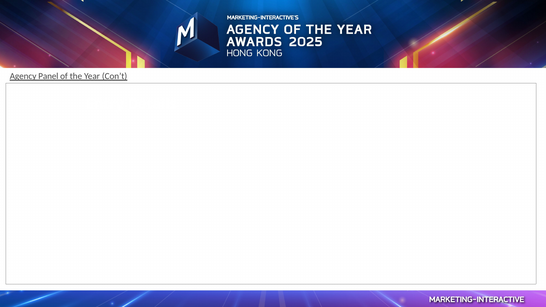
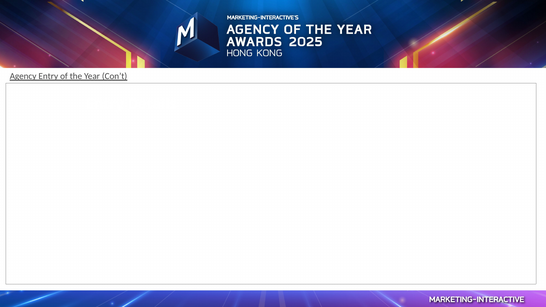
Agency Panel: Panel -> Entry (48, 76)
